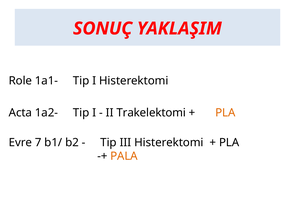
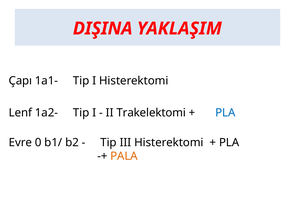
SONUÇ: SONUÇ -> DIŞINA (103, 29)
Role: Role -> Çapı (20, 81)
Acta: Acta -> Lenf (20, 113)
PLA colour: orange -> blue (225, 113)
7: 7 -> 0 (38, 143)
